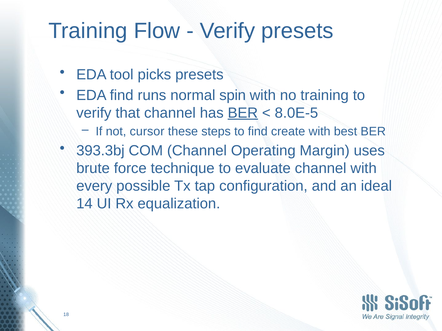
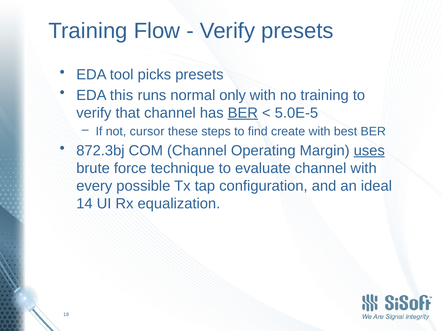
EDA find: find -> this (122, 95)
spin: spin -> only (233, 95)
8.0E-5: 8.0E-5 -> 5.0E-5 (296, 113)
393.3bj: 393.3bj -> 872.3bj (100, 151)
uses underline: none -> present (369, 151)
